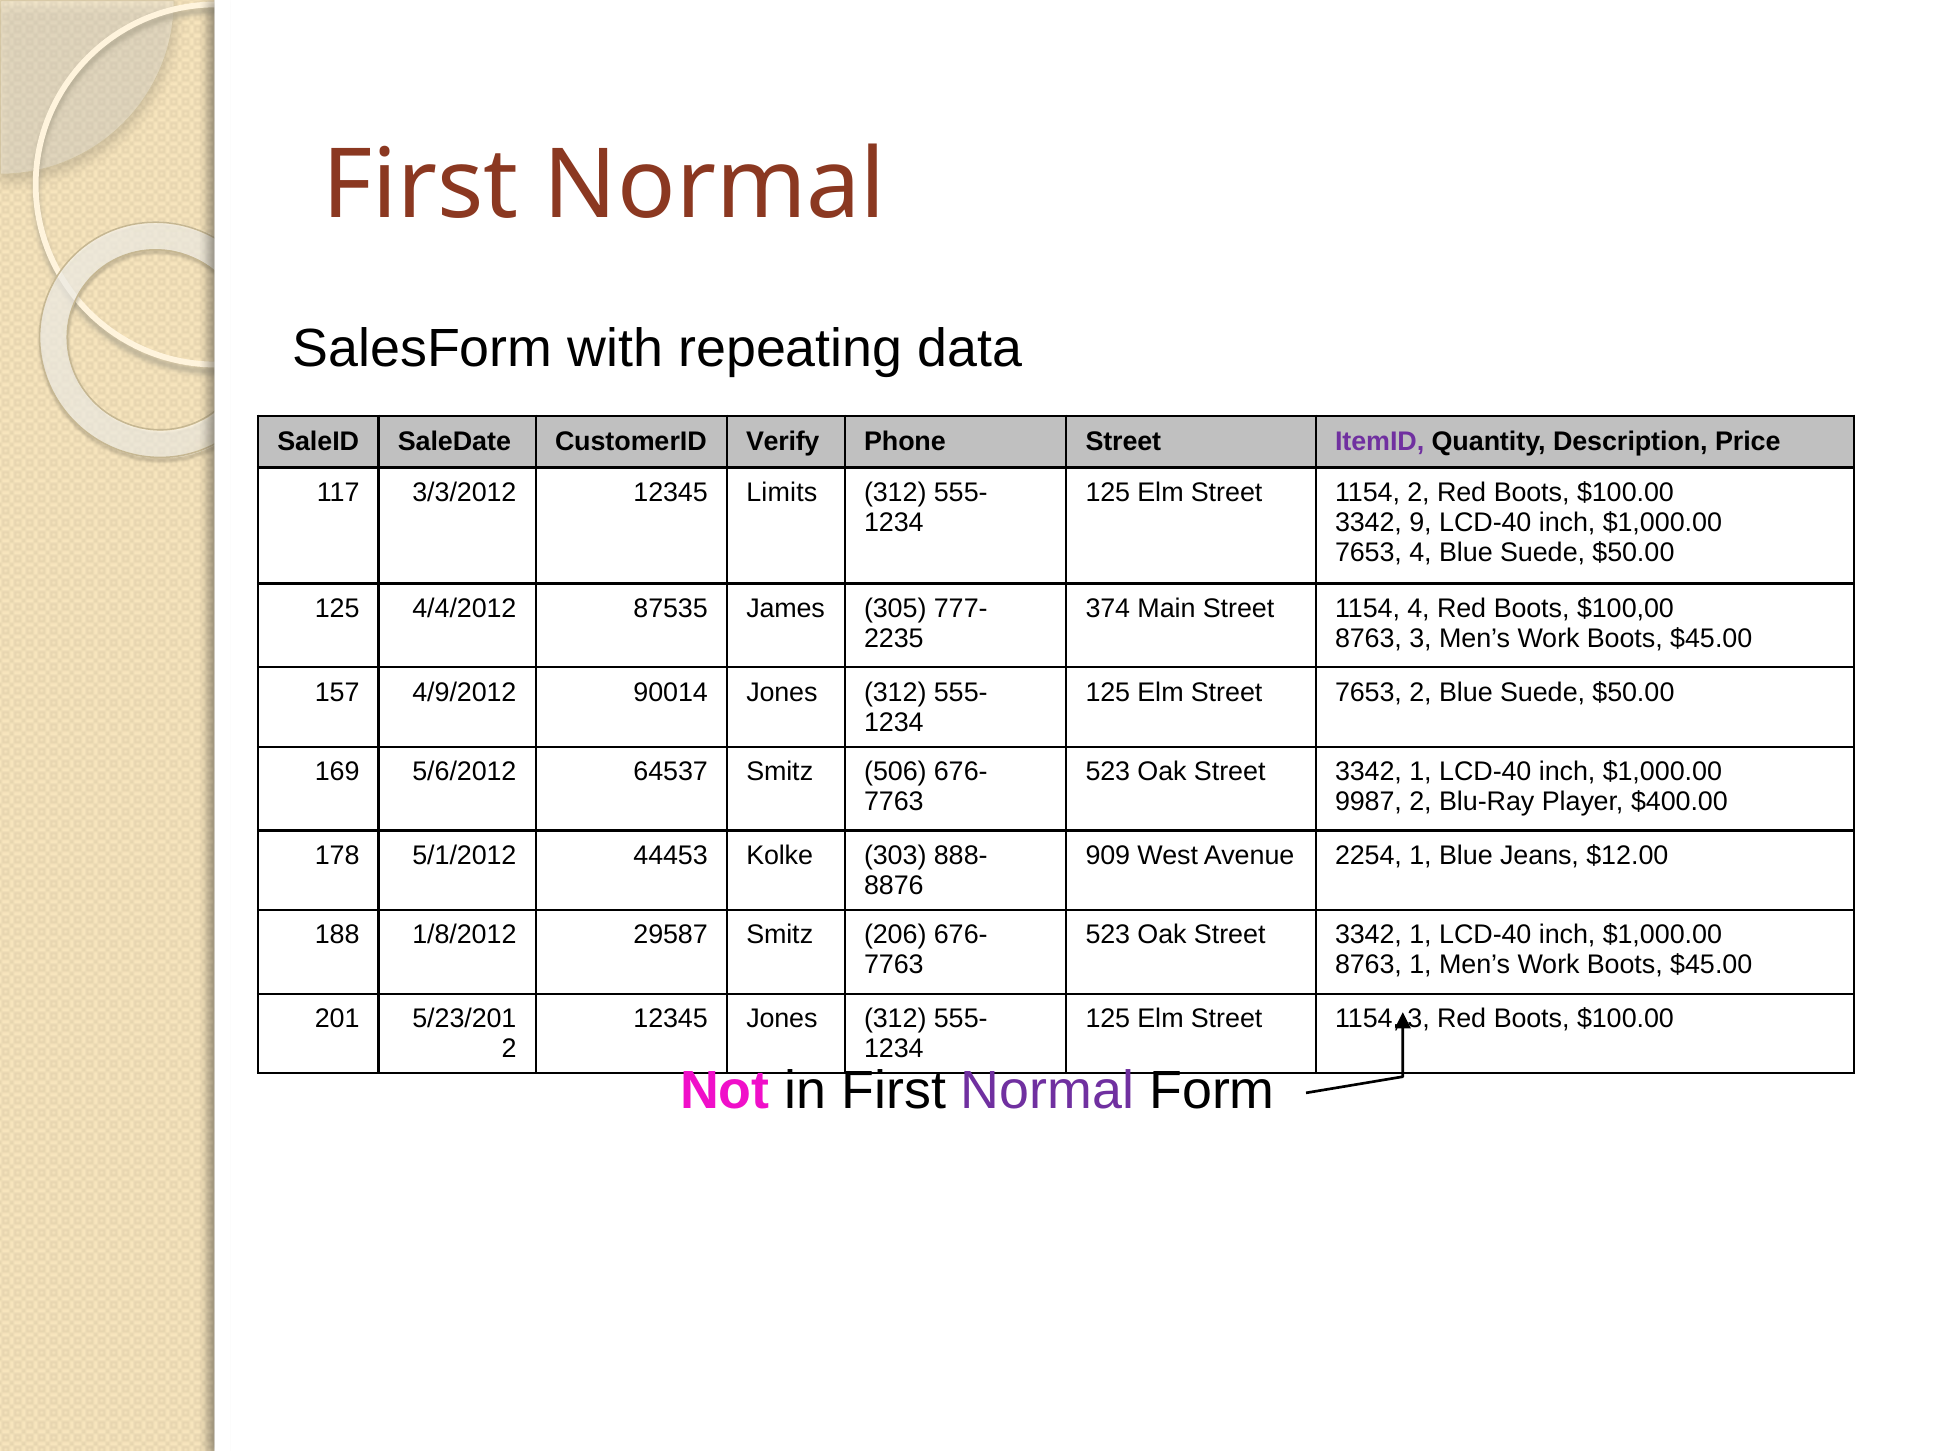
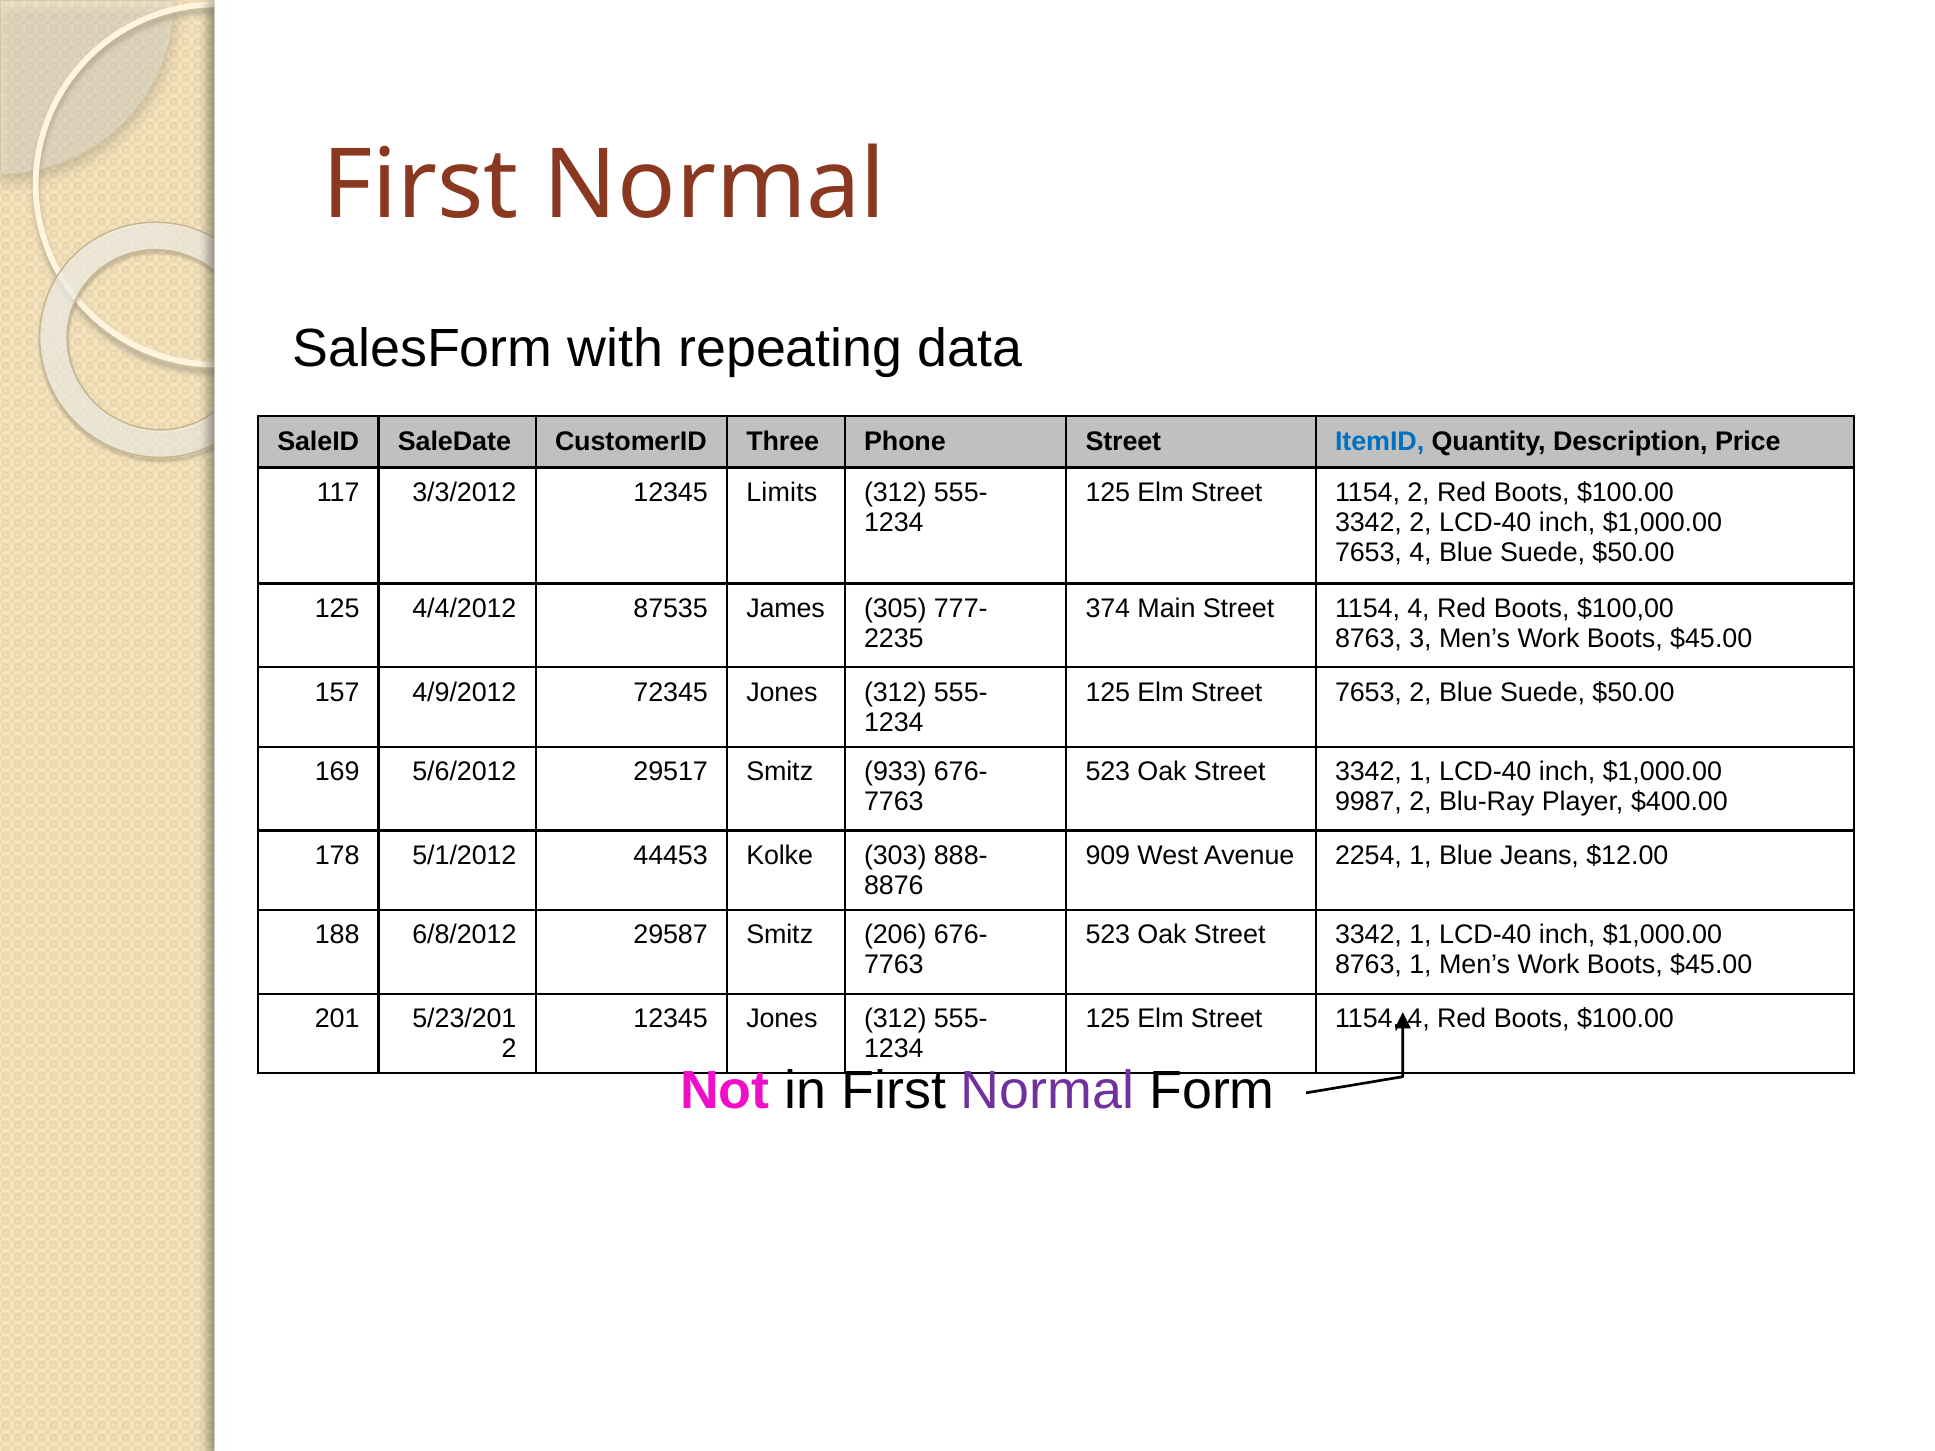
Verify: Verify -> Three (783, 442)
ItemID colour: purple -> blue (1380, 442)
3342 9: 9 -> 2 (1420, 522)
90014: 90014 -> 72345 (671, 692)
64537: 64537 -> 29517 (671, 772)
506: 506 -> 933 (895, 772)
1/8/2012: 1/8/2012 -> 6/8/2012 (464, 935)
Elm Street 1154 3: 3 -> 4 (1419, 1019)
